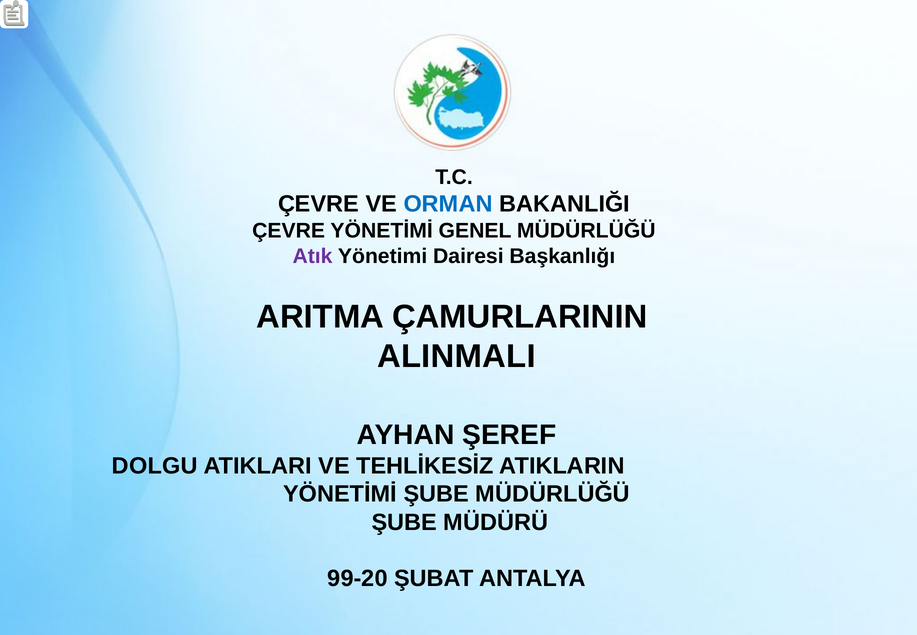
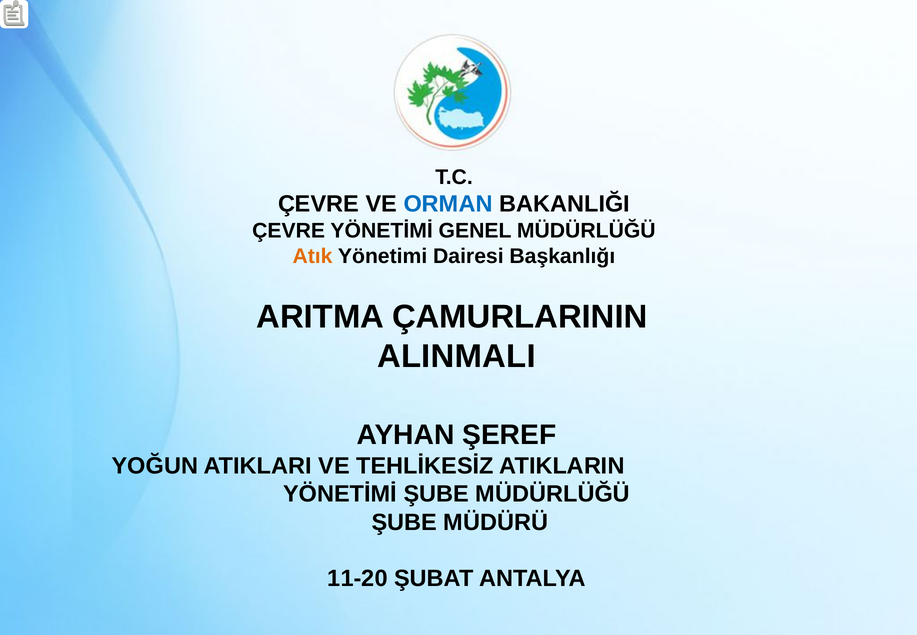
Atık colour: purple -> orange (312, 256)
DOLGU: DOLGU -> YOĞUN (155, 466)
99-20: 99-20 -> 11-20 (358, 579)
